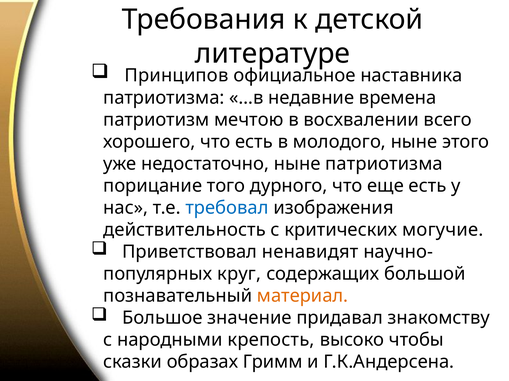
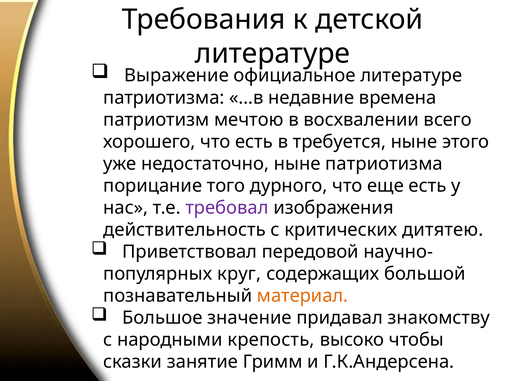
Принципов: Принципов -> Выражение (177, 75)
официальное наставника: наставника -> литературе (411, 75)
молодого: молодого -> требуется (339, 142)
требовал colour: blue -> purple (227, 208)
могучие: могучие -> дитятею (443, 230)
ненавидят: ненавидят -> передовой (310, 252)
образах: образах -> занятие (202, 362)
